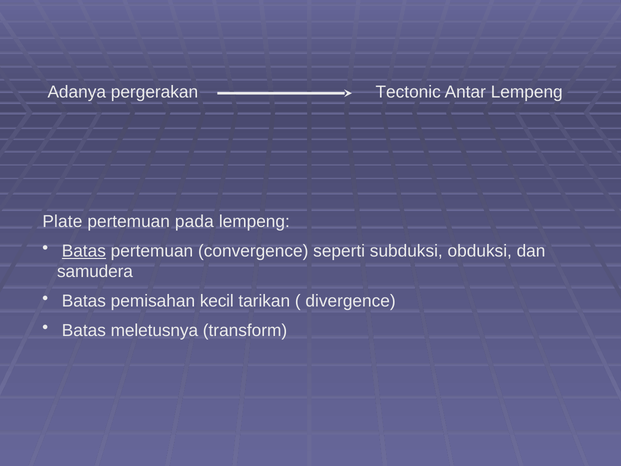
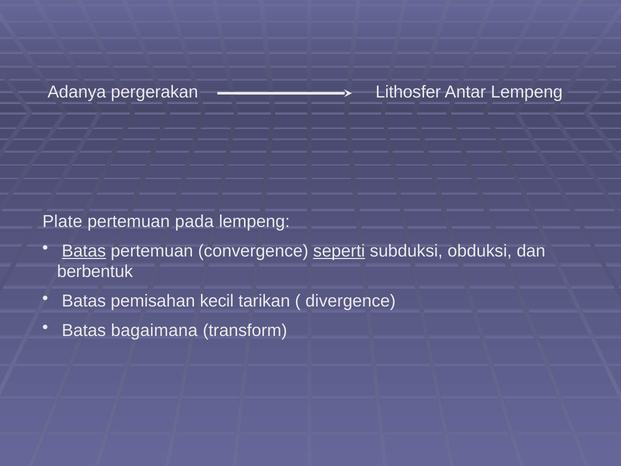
Tectonic: Tectonic -> Lithosfer (408, 92)
seperti underline: none -> present (339, 251)
samudera: samudera -> berbentuk (95, 272)
meletusnya: meletusnya -> bagaimana (154, 330)
